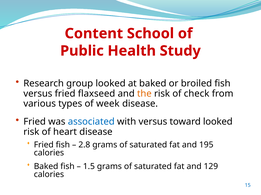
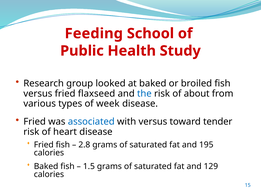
Content: Content -> Feeding (94, 34)
the colour: orange -> blue (144, 94)
check: check -> about (197, 94)
toward looked: looked -> tender (218, 122)
